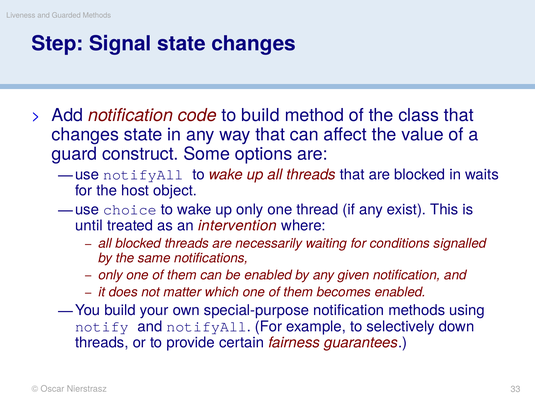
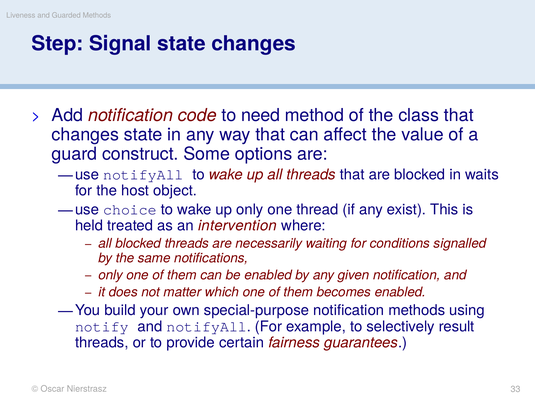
to build: build -> need (261, 115)
until: until -> held (89, 226)
down: down -> result (457, 327)
